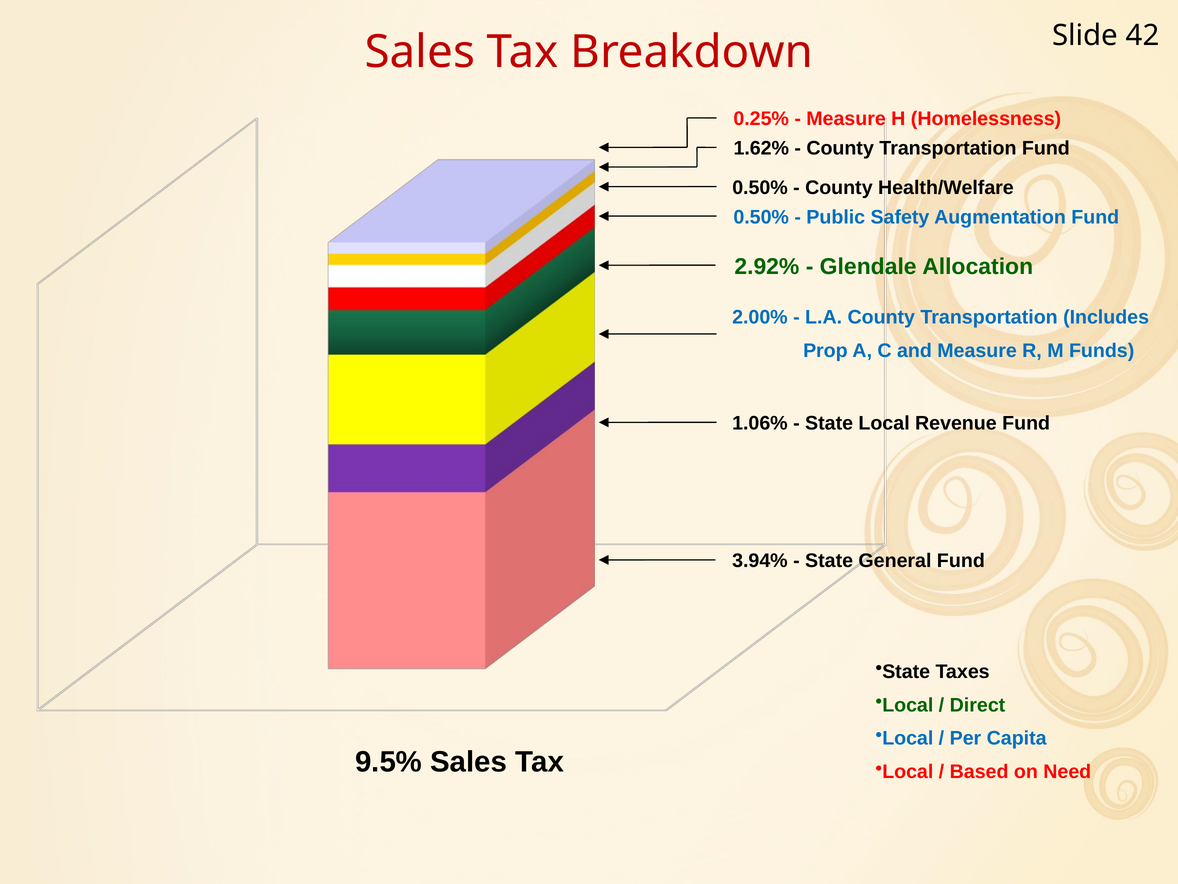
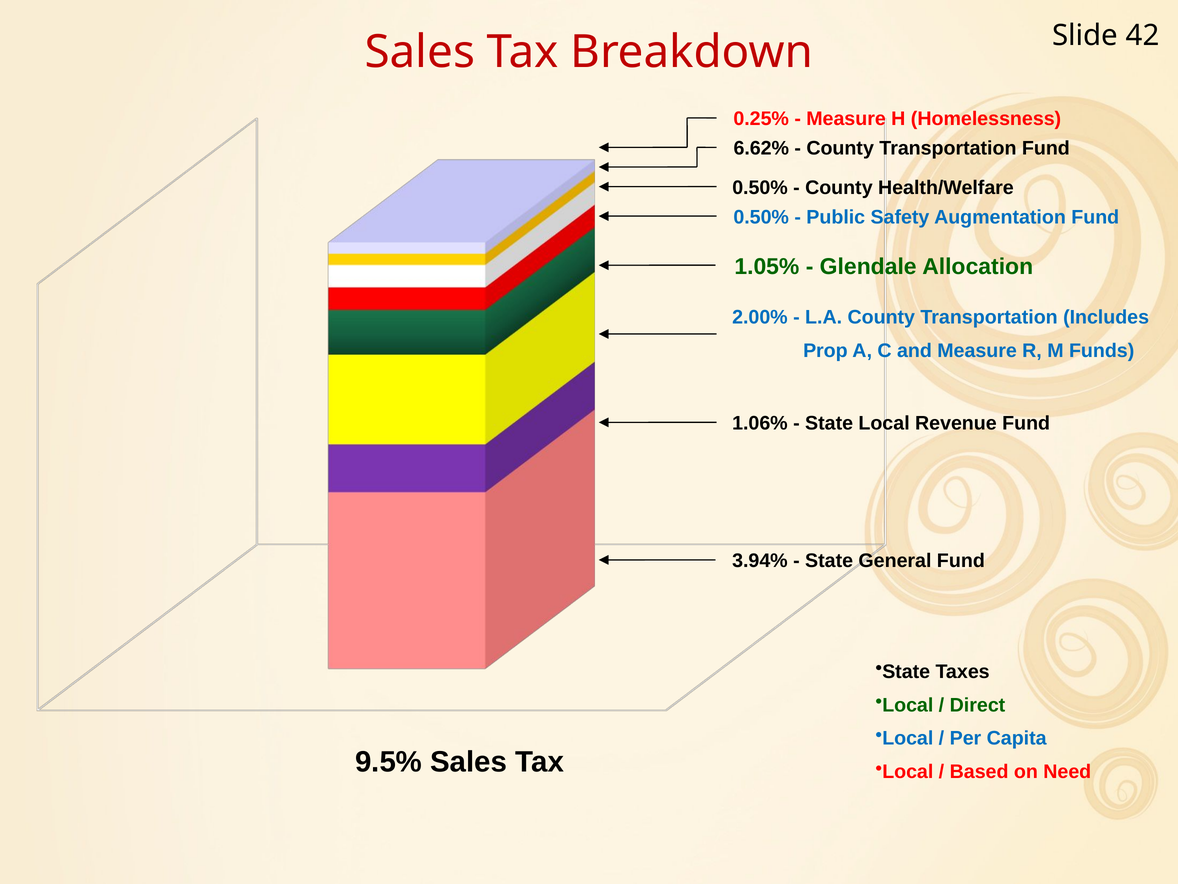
1.62%: 1.62% -> 6.62% (761, 148)
2.92%: 2.92% -> 1.05% (767, 266)
